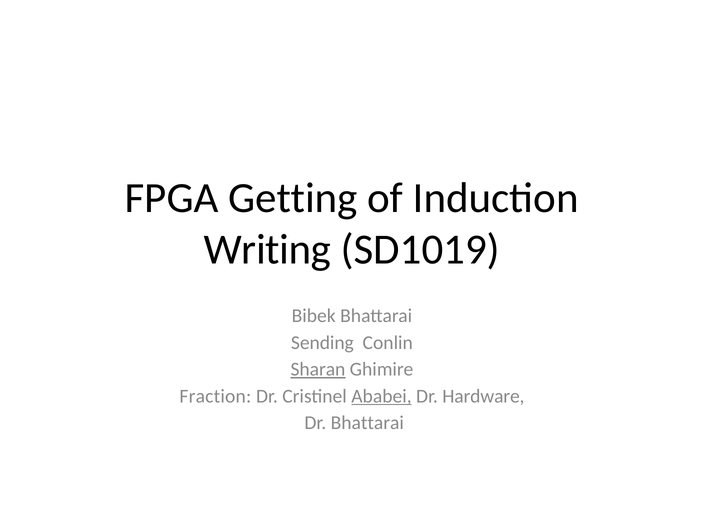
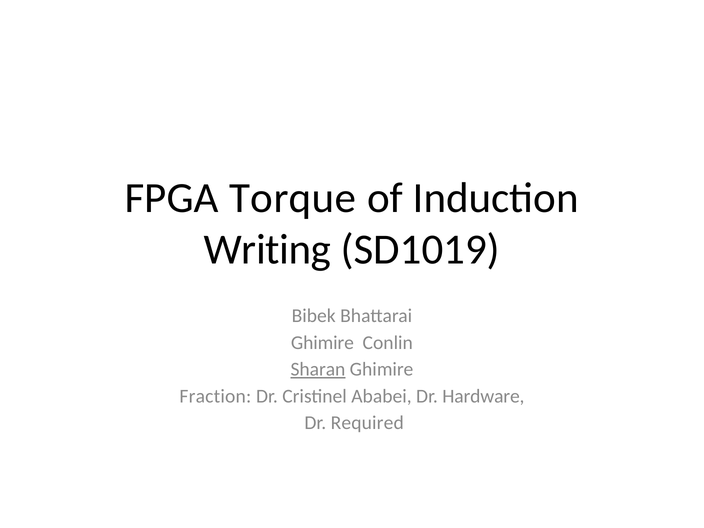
Getting: Getting -> Torque (293, 198)
Sending: Sending -> Ghimire (322, 343)
Ababei underline: present -> none (381, 396)
Dr Bhattarai: Bhattarai -> Required (367, 423)
